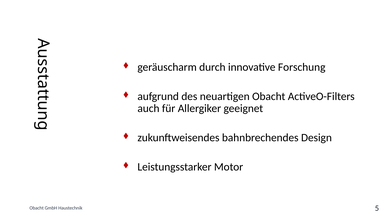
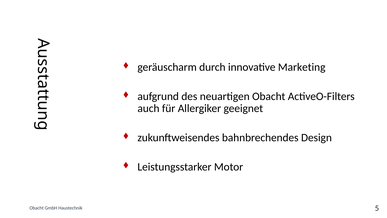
Forschung: Forschung -> Marketing (302, 67)
